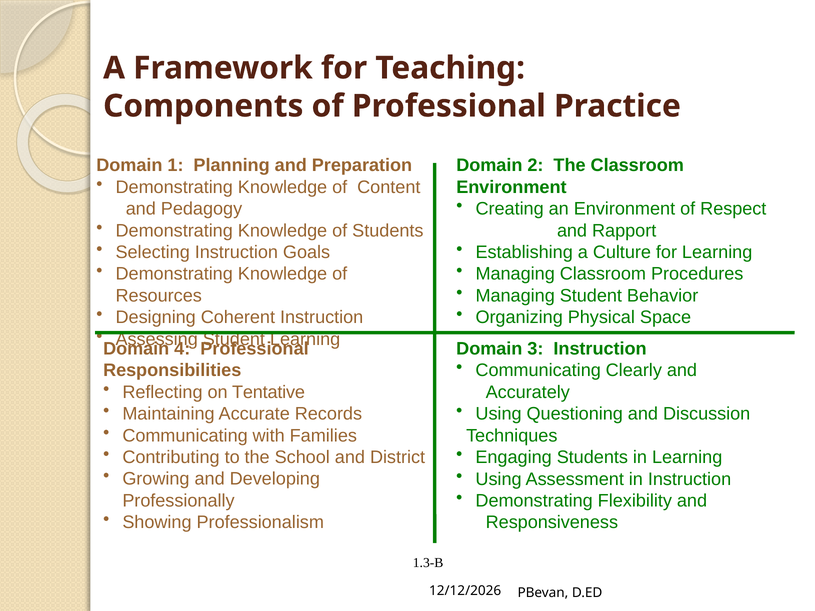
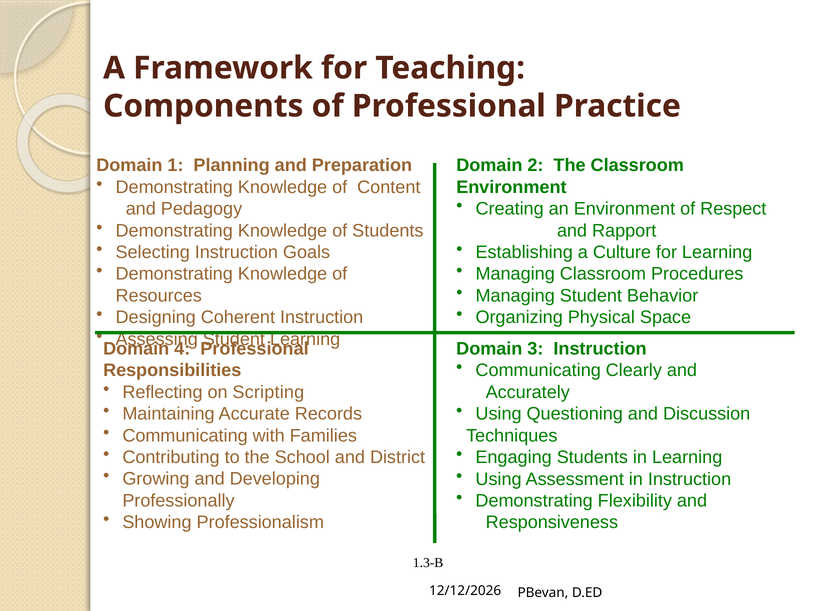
Tentative: Tentative -> Scripting (268, 392)
